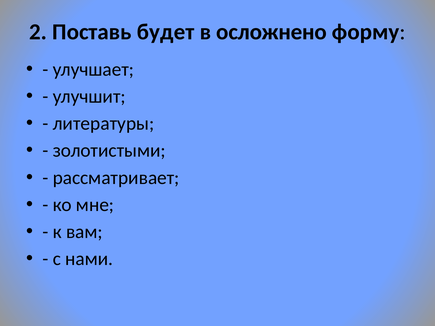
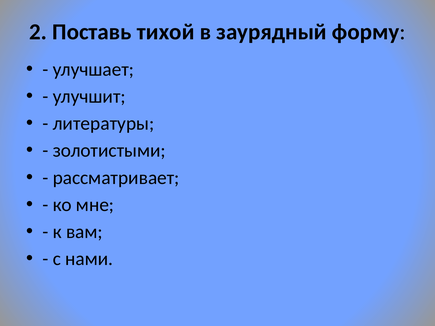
будет: будет -> тихой (166, 32)
осложнено: осложнено -> заурядный (272, 32)
